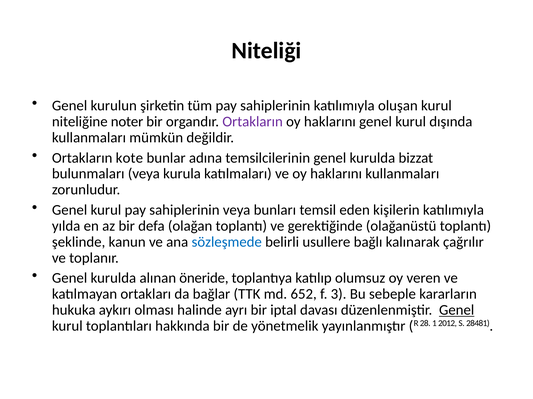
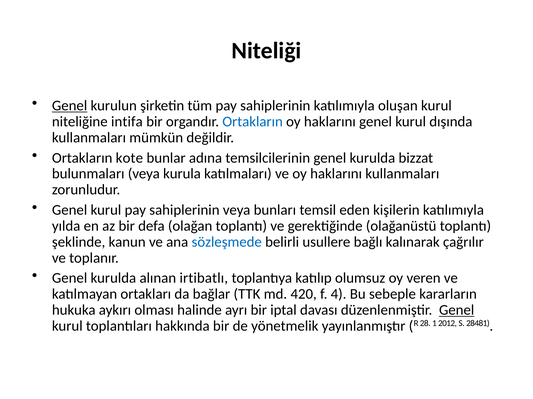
Genel underline: none -> present (70, 106)
noter: noter -> intifa (127, 122)
Ortakların colour: purple -> blue (253, 122)
öneride: öneride -> irtibatlı (204, 279)
652: 652 -> 420 (304, 295)
3: 3 -> 4 (339, 295)
